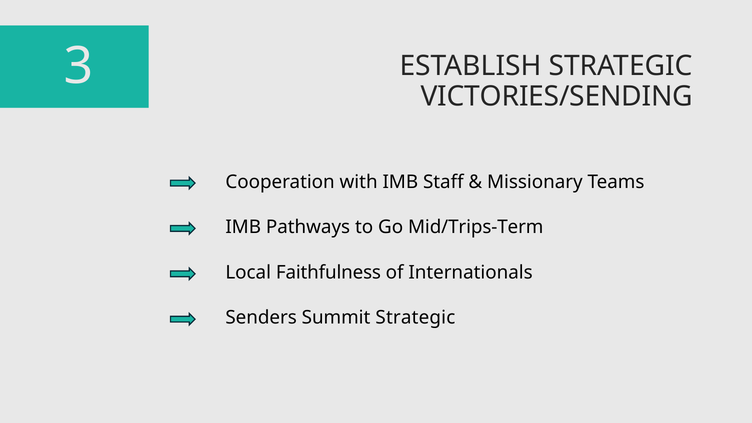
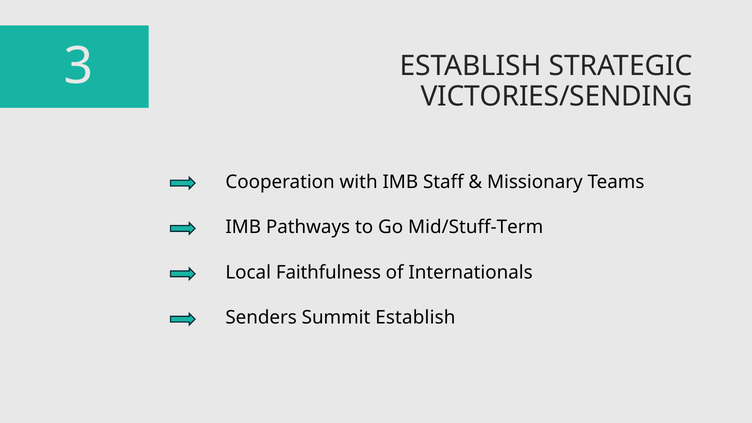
Mid/Trips-Term: Mid/Trips-Term -> Mid/Stuff-Term (476, 227)
Summit Strategic: Strategic -> Establish (415, 317)
